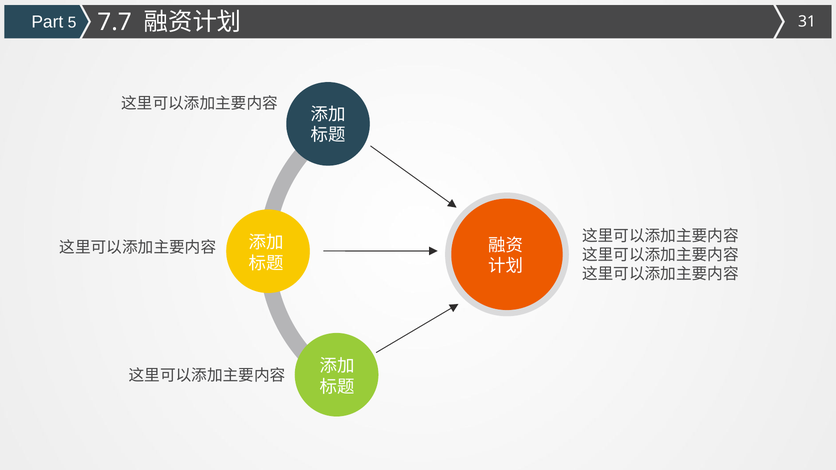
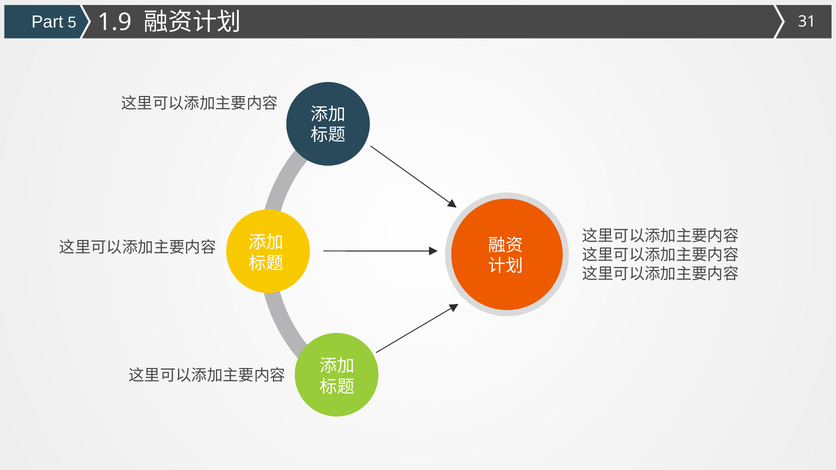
7.7: 7.7 -> 1.9 (115, 22)
